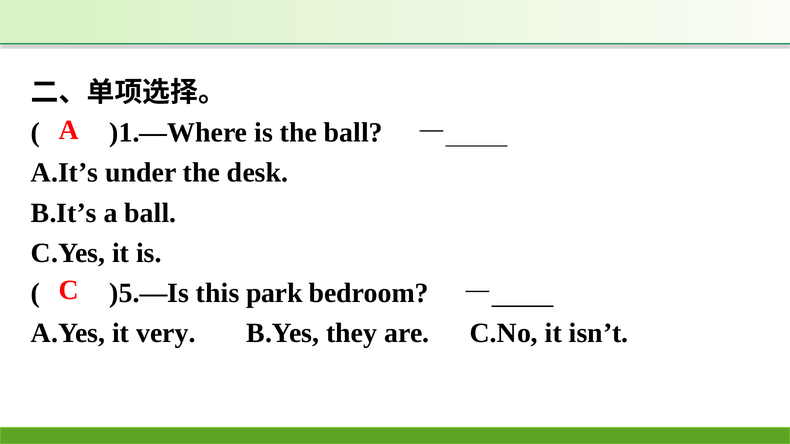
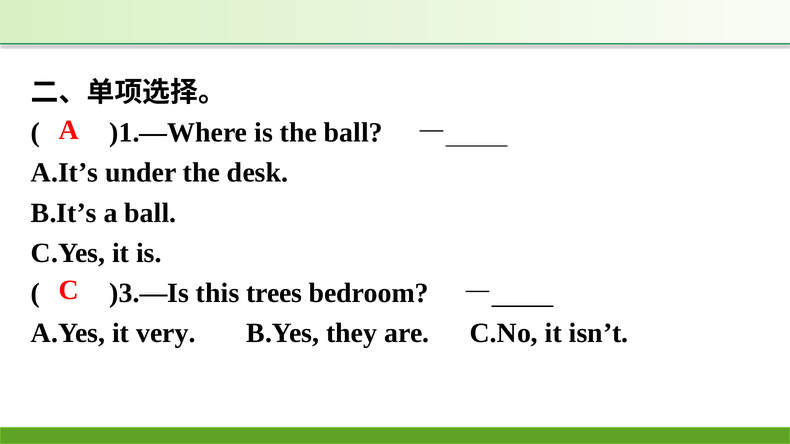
)5.—Is: )5.—Is -> )3.—Is (149, 293)
park: park -> trees (274, 293)
